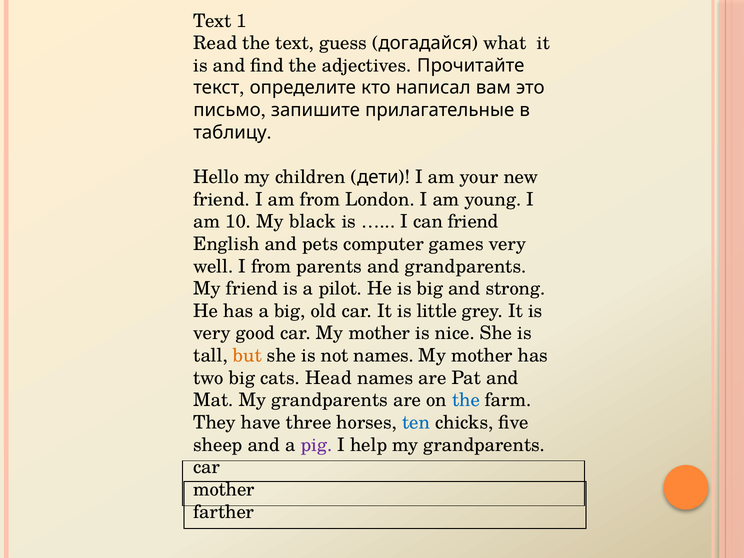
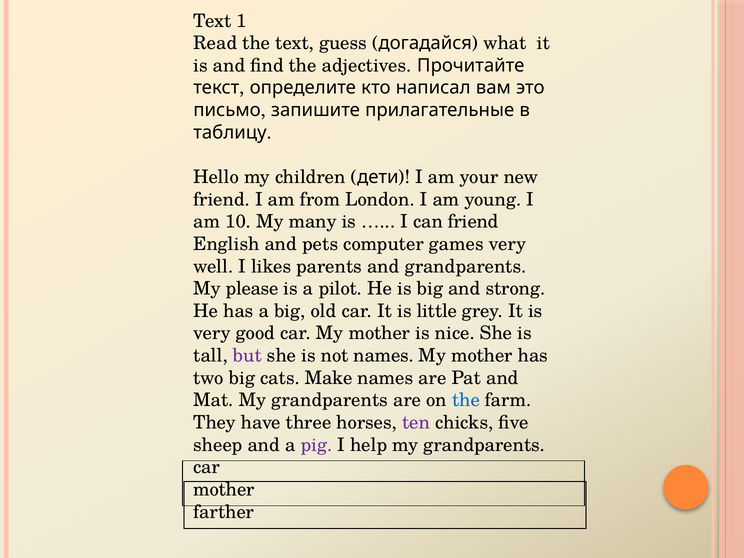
black: black -> many (313, 222)
I from: from -> likes (271, 266)
My friend: friend -> please (252, 289)
but colour: orange -> purple (247, 356)
Head: Head -> Make (329, 378)
ten colour: blue -> purple (416, 423)
